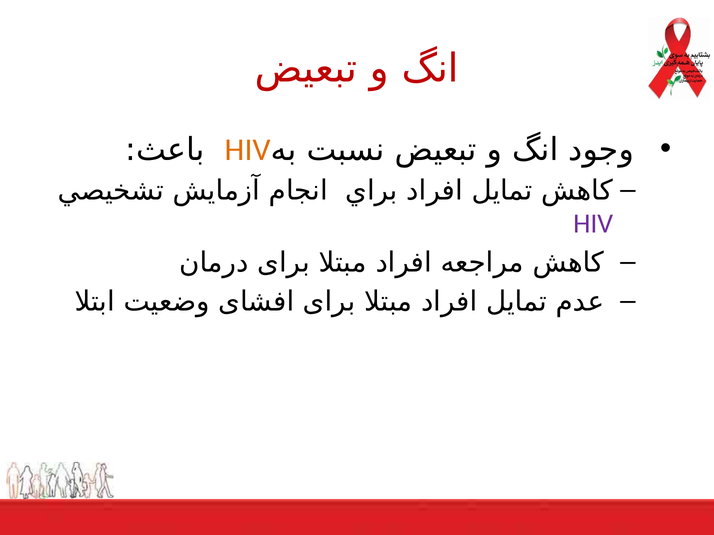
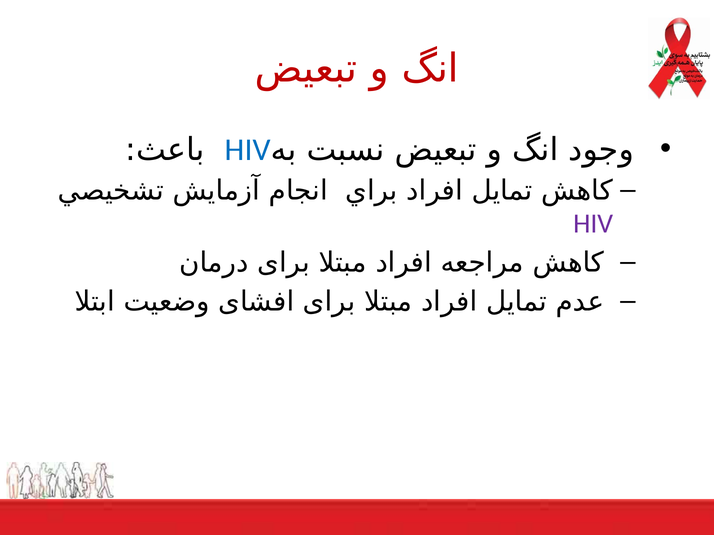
HIV colour: orange -> blue (248, 150)
